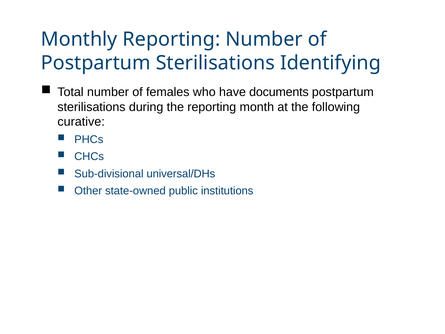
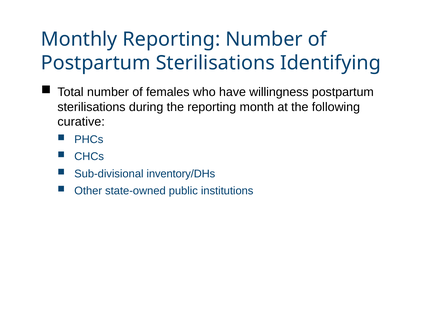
documents: documents -> willingness (279, 92)
universal/DHs: universal/DHs -> inventory/DHs (181, 174)
